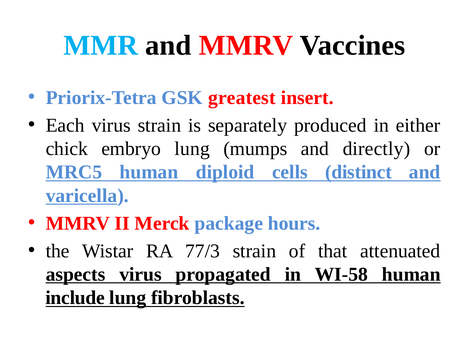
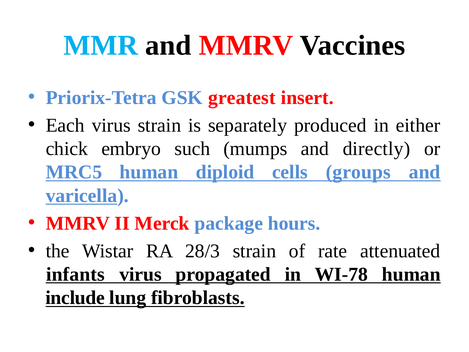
embryo lung: lung -> such (192, 149)
distinct: distinct -> groups (358, 172)
77/3: 77/3 -> 28/3 (202, 251)
that: that -> rate (333, 251)
aspects: aspects -> infants (75, 274)
WI-58: WI-58 -> WI-78 (341, 274)
